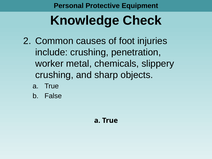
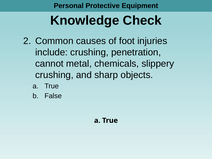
worker: worker -> cannot (49, 64)
